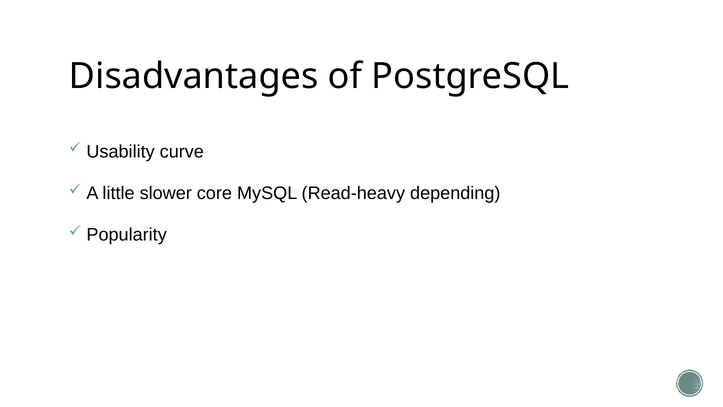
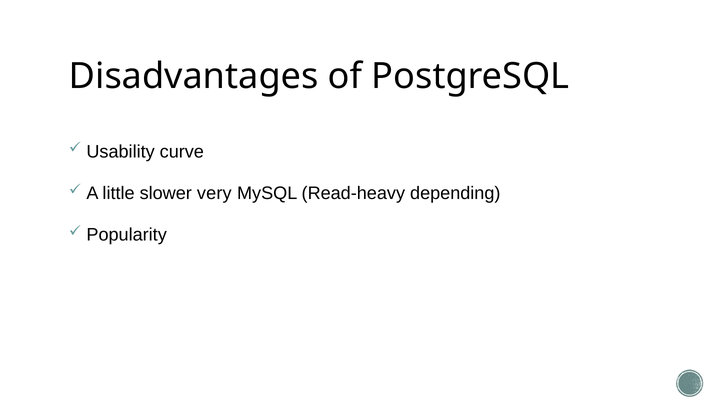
core: core -> very (214, 193)
